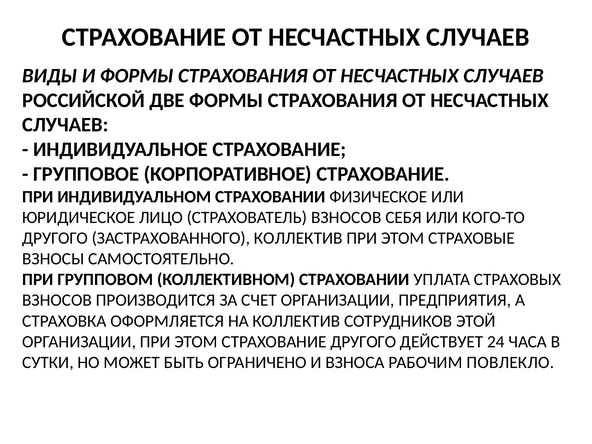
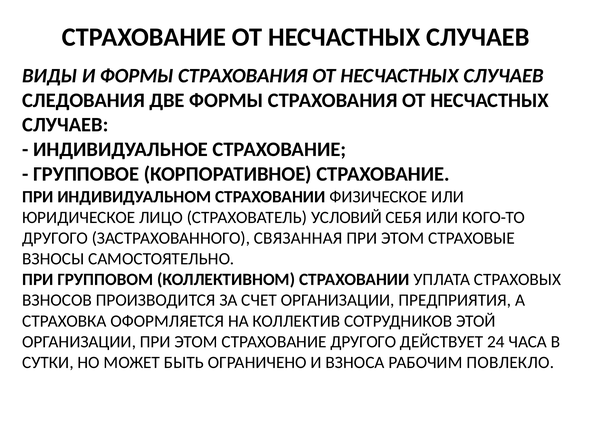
РОССИЙСКОЙ: РОССИЙСКОЙ -> СЛЕДОВАНИЯ (84, 100)
СТРАХОВАТЕЛЬ ВЗНОСОВ: ВЗНОСОВ -> УСЛОВИЙ (346, 217)
ЗАСТРАХОВАННОГО КОЛЛЕКТИВ: КОЛЛЕКТИВ -> СВЯЗАННАЯ (298, 238)
